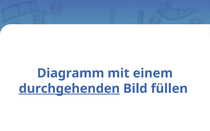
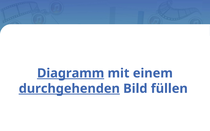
Diagramm underline: none -> present (71, 73)
